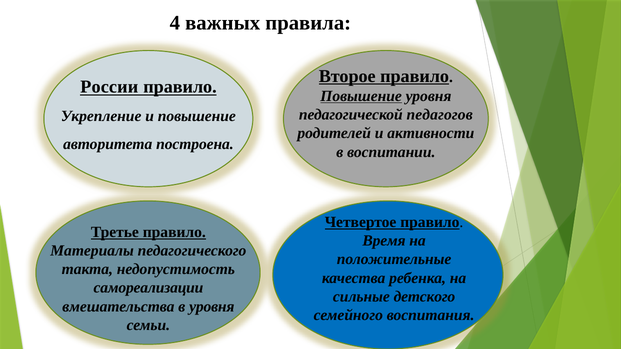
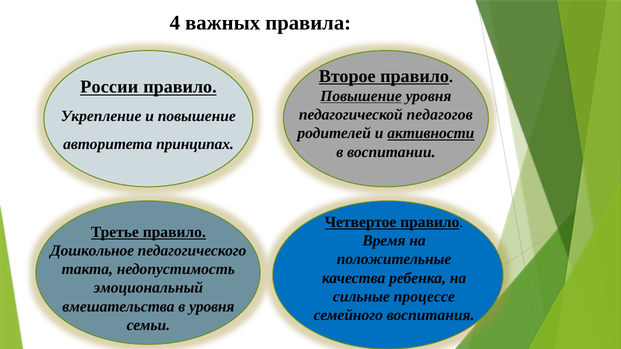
активности underline: none -> present (431, 133)
построена: построена -> принципах (195, 144)
Материалы: Материалы -> Дошкольное (92, 251)
самореализации: самореализации -> эмоциональный (148, 288)
детского: детского -> процессе (424, 297)
